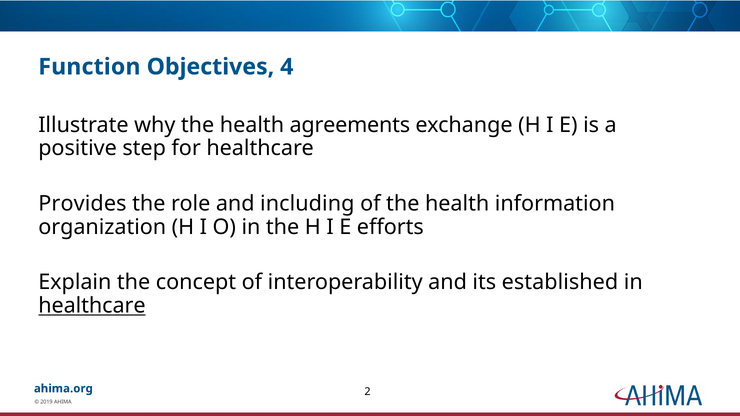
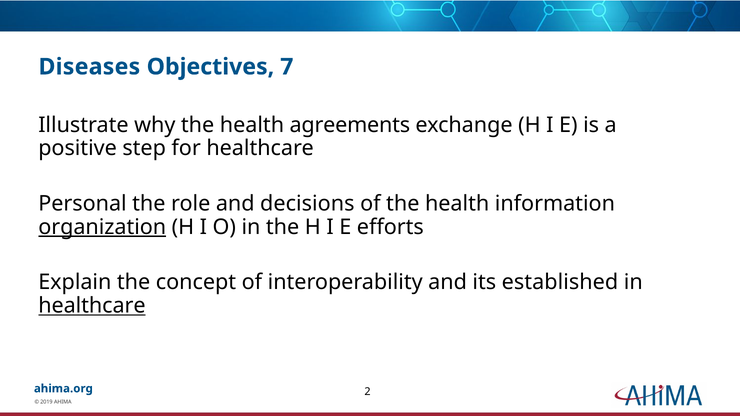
Function: Function -> Diseases (89, 67)
4: 4 -> 7 (287, 67)
Provides: Provides -> Personal (82, 204)
including: including -> decisions (307, 204)
organization underline: none -> present (102, 227)
